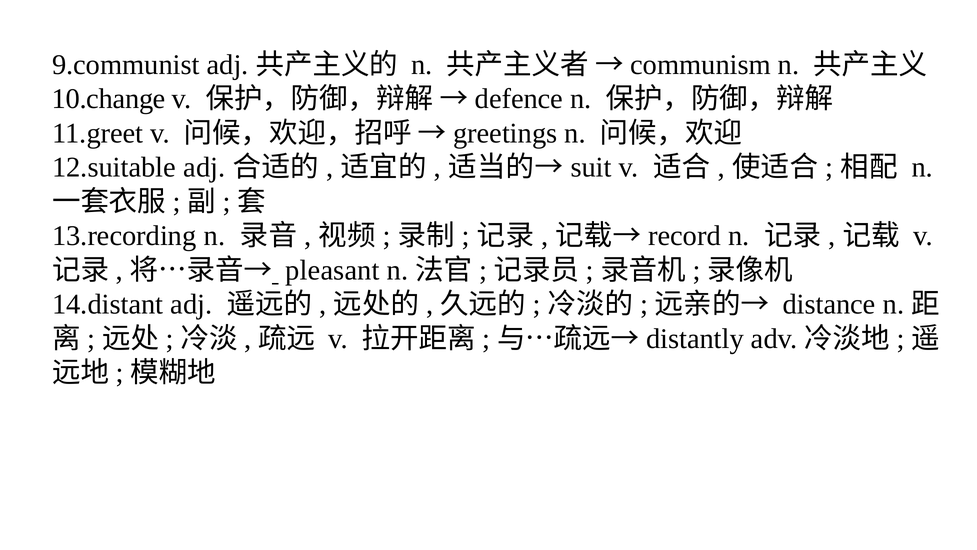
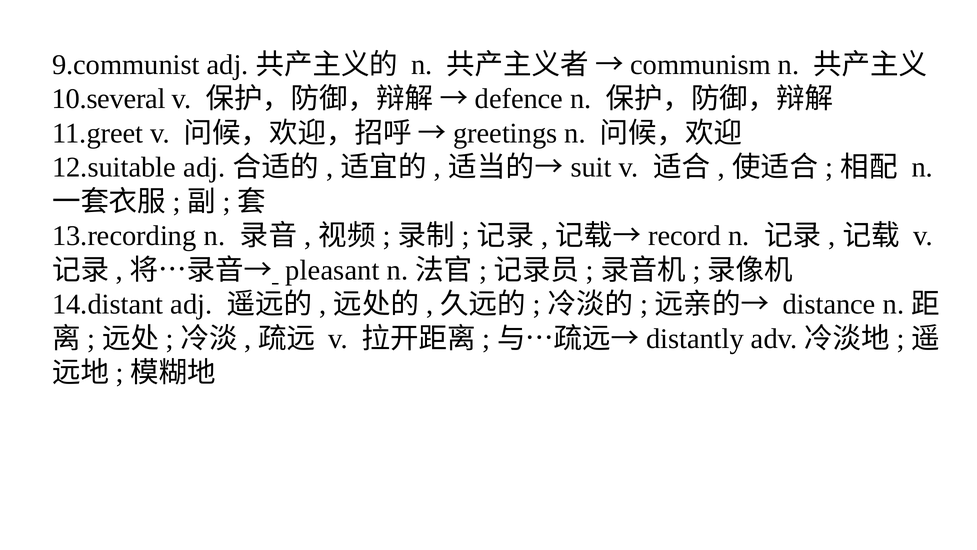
10.change: 10.change -> 10.several (109, 99)
